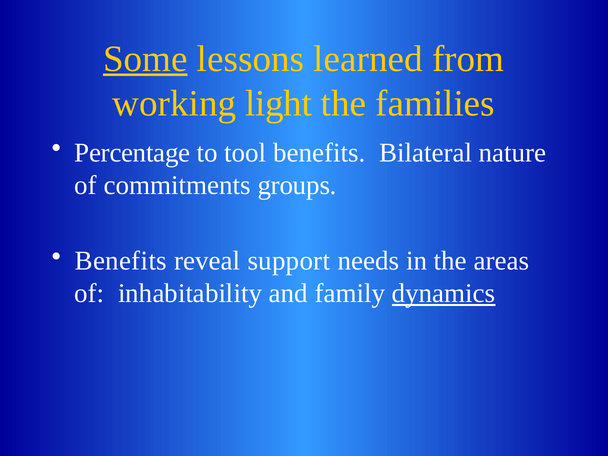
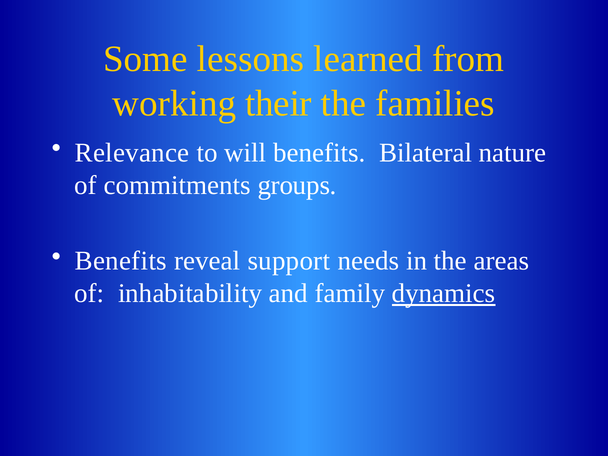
Some underline: present -> none (145, 59)
light: light -> their (279, 103)
Percentage: Percentage -> Relevance (132, 153)
tool: tool -> will (245, 153)
